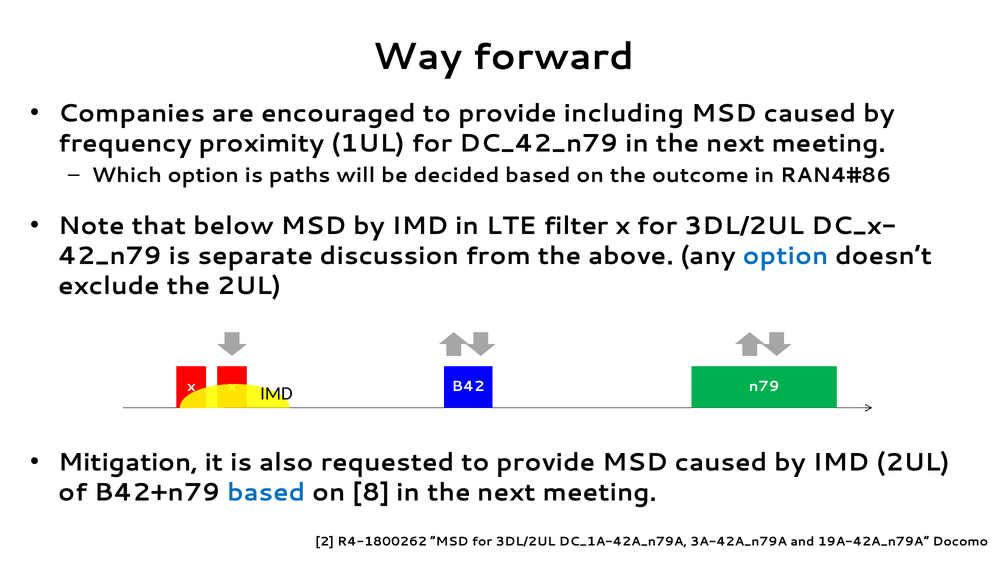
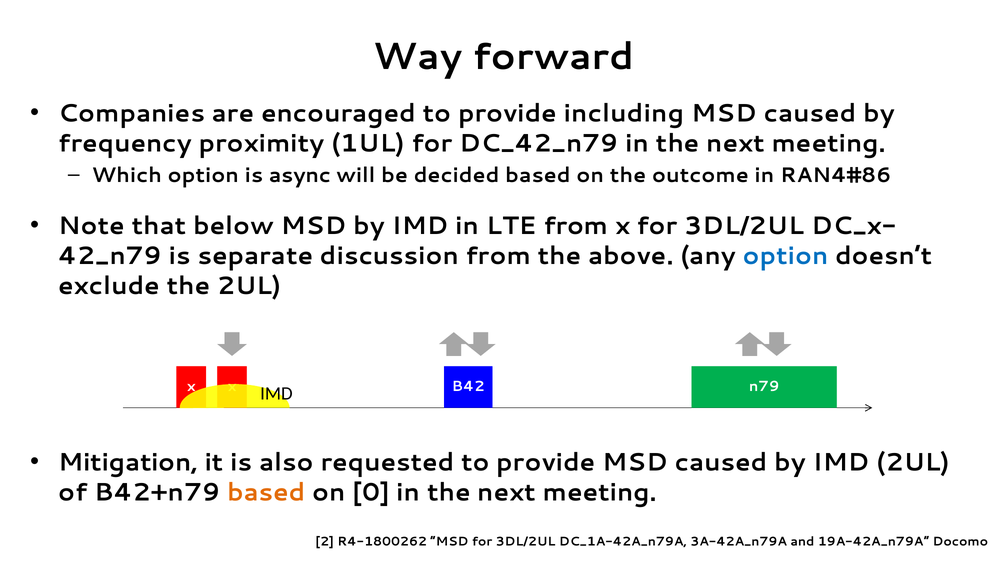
paths: paths -> async (300, 175)
LTE filter: filter -> from (576, 226)
based colour: blue -> orange (266, 493)
8: 8 -> 0 (371, 493)
